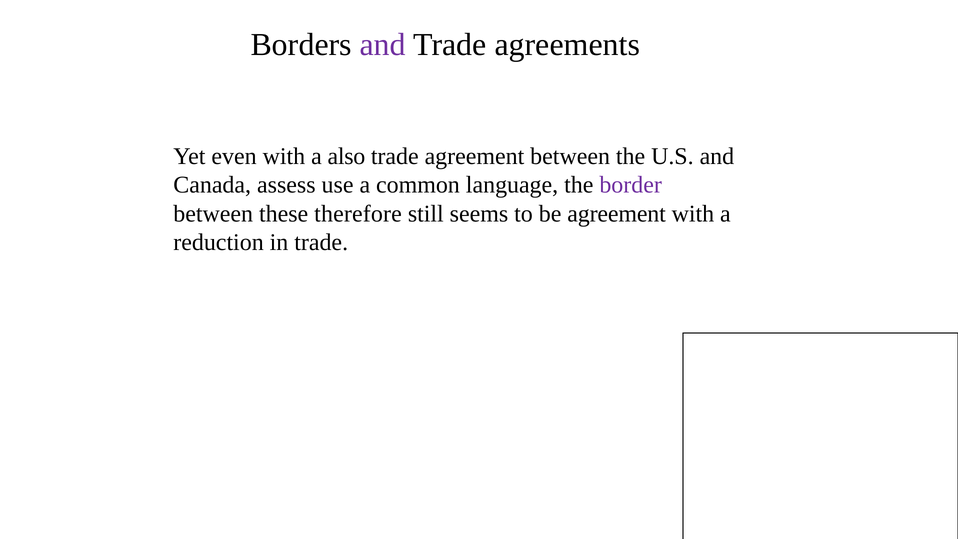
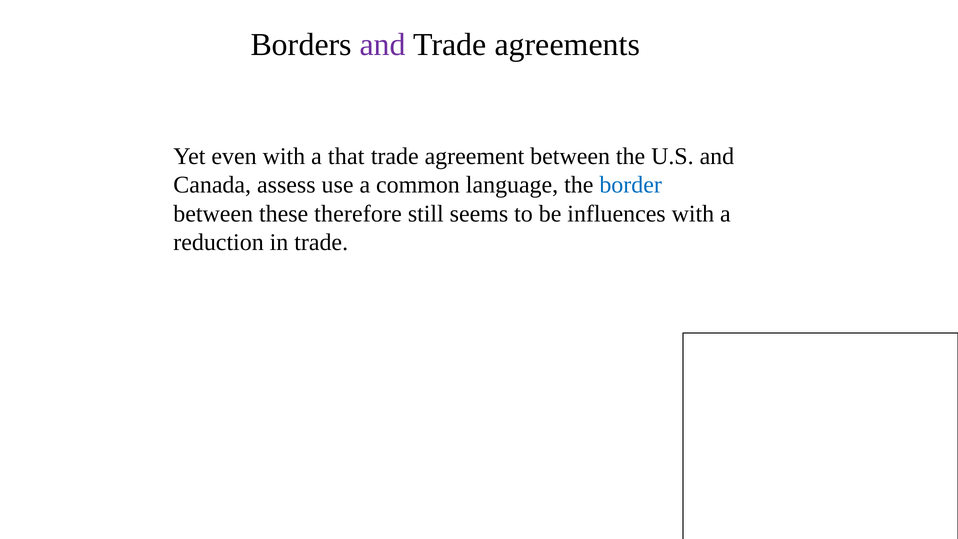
also: also -> that (346, 156)
border colour: purple -> blue (631, 185)
be agreement: agreement -> influences (617, 214)
